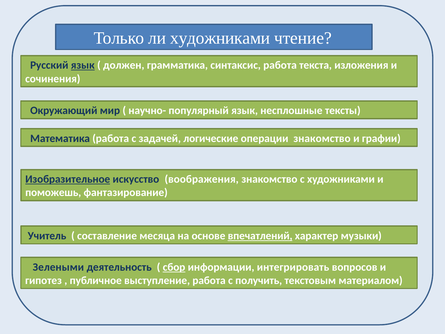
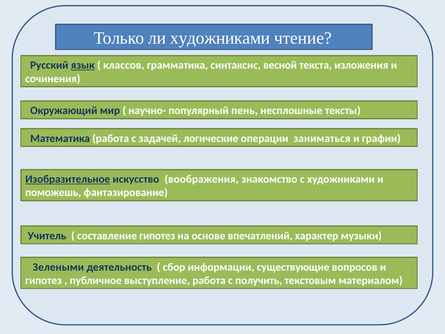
должен: должен -> классов (124, 65)
синтаксис работа: работа -> весной (280, 65)
популярный язык: язык -> пень (245, 110)
операции знакомство: знакомство -> заниматься (322, 138)
составление месяца: месяца -> гипотез (157, 236)
впечатлений underline: present -> none (260, 236)
сбор underline: present -> none (174, 267)
интегрировать: интегрировать -> существующие (293, 267)
